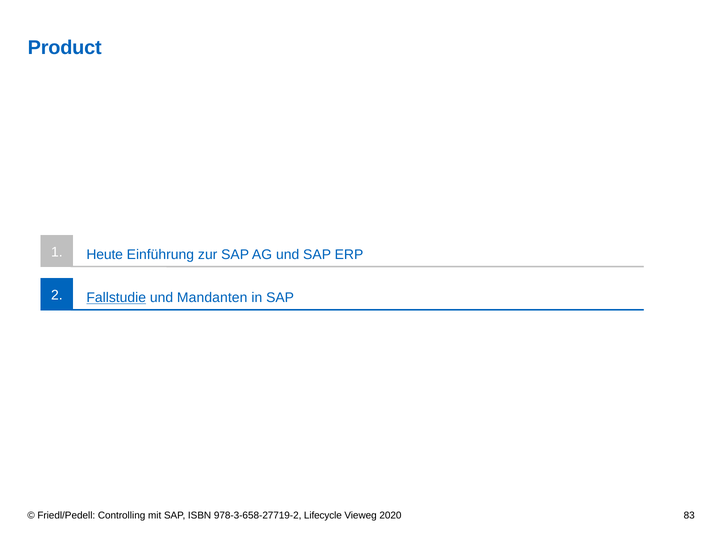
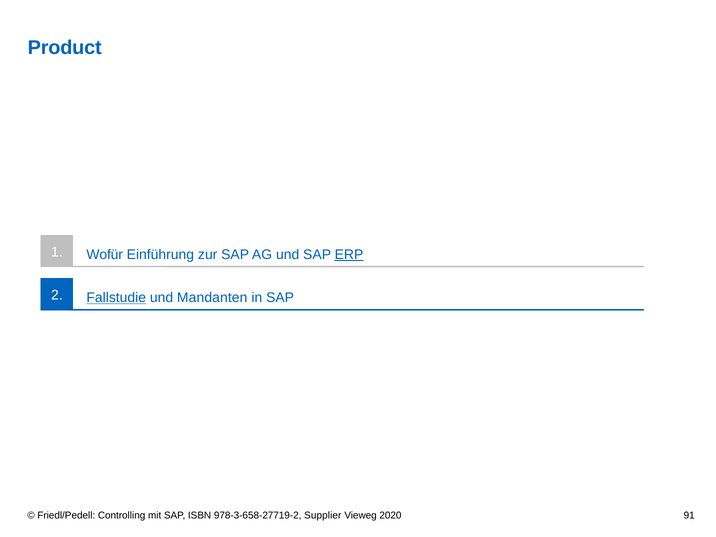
Heute: Heute -> Wofür (105, 254)
ERP underline: none -> present (349, 254)
Lifecycle: Lifecycle -> Supplier (323, 515)
83: 83 -> 91 (689, 515)
